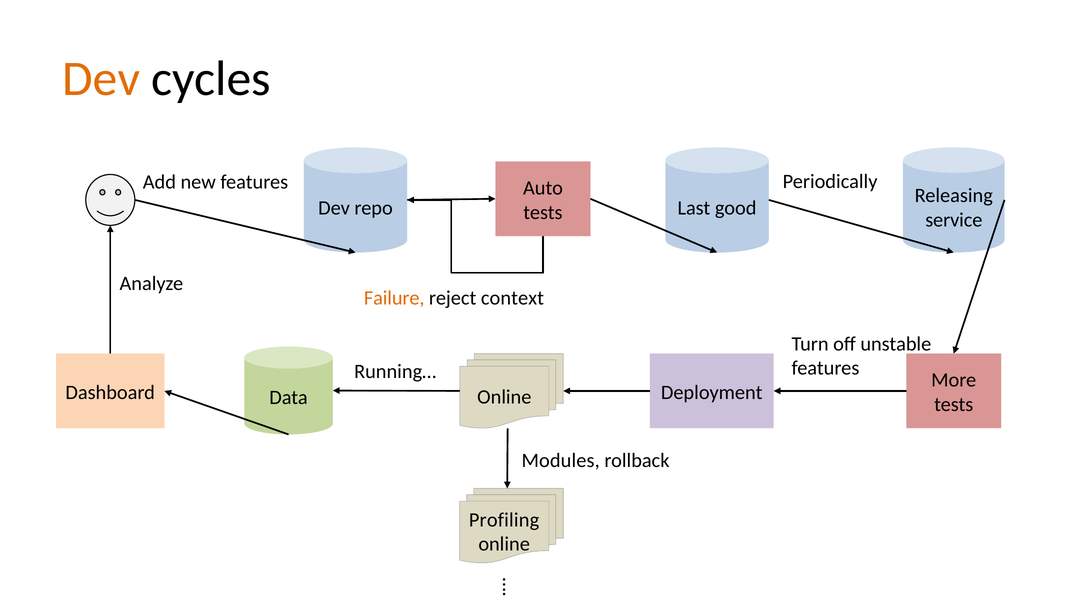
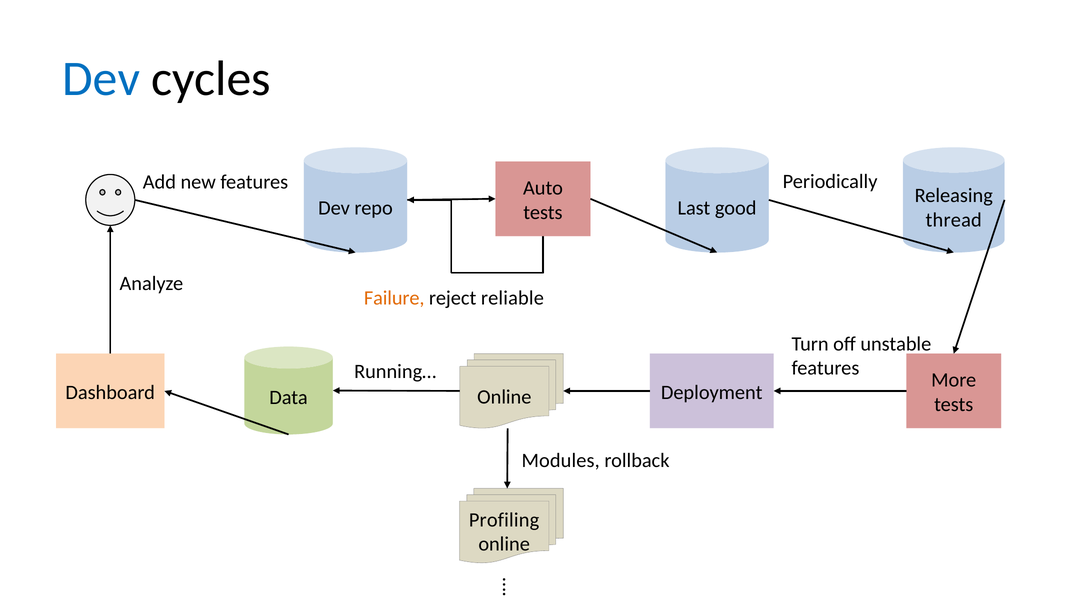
Dev colour: orange -> blue (101, 79)
service: service -> thread (954, 220)
context: context -> reliable (512, 298)
